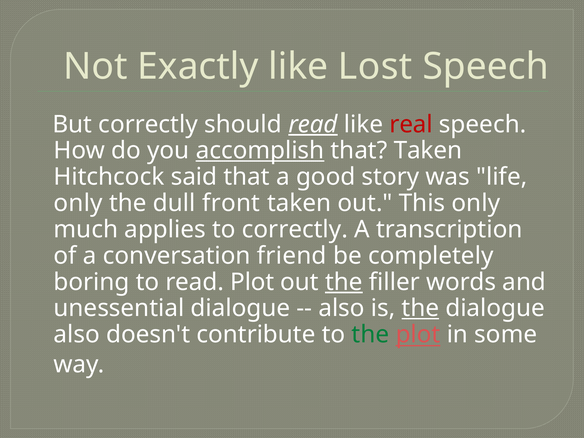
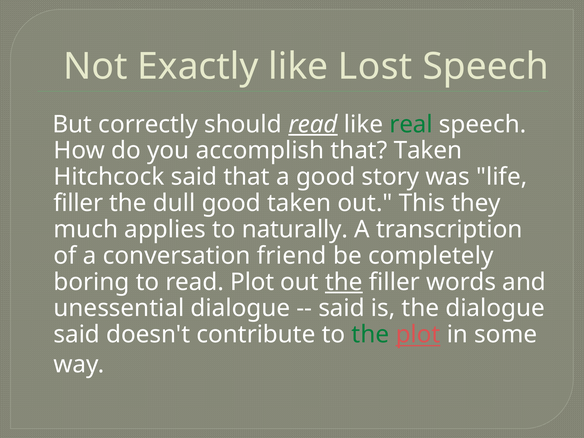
real colour: red -> green (411, 124)
accomplish underline: present -> none (260, 151)
only: only -> filler (78, 203)
dull front: front -> good (231, 203)
This only: only -> they (476, 203)
to correctly: correctly -> naturally (295, 229)
also: also -> said (342, 308)
the underline: present -> none (420, 308)
also: also -> said (77, 335)
